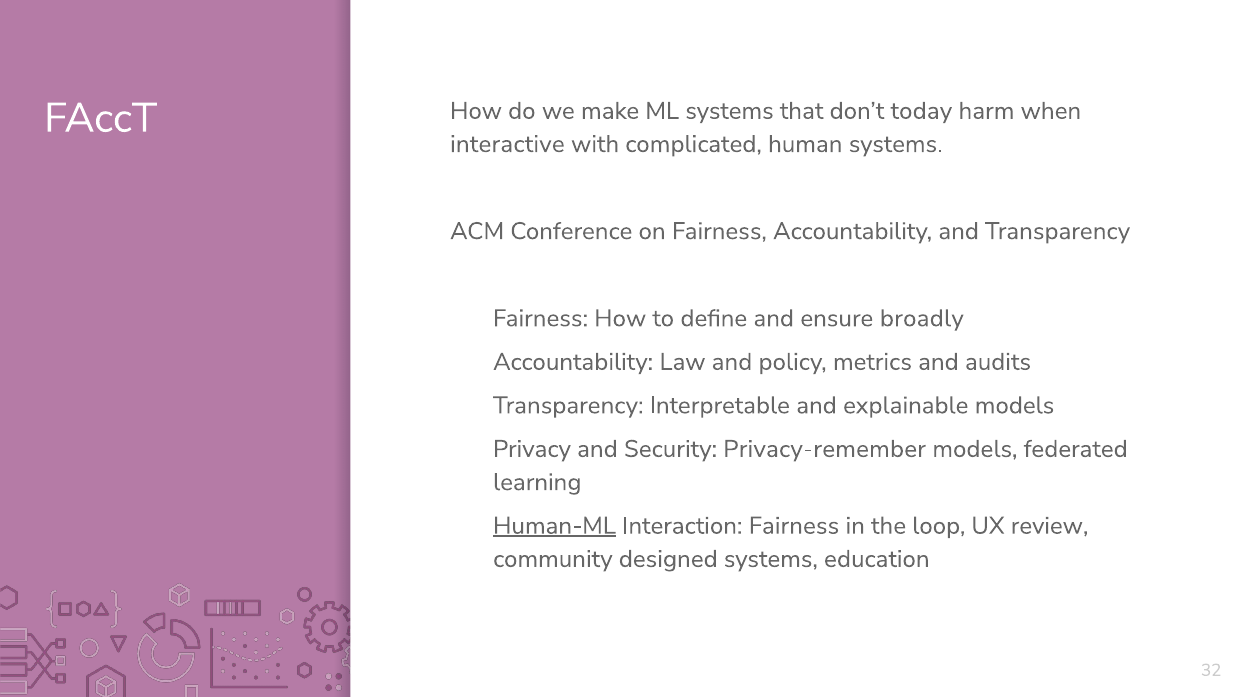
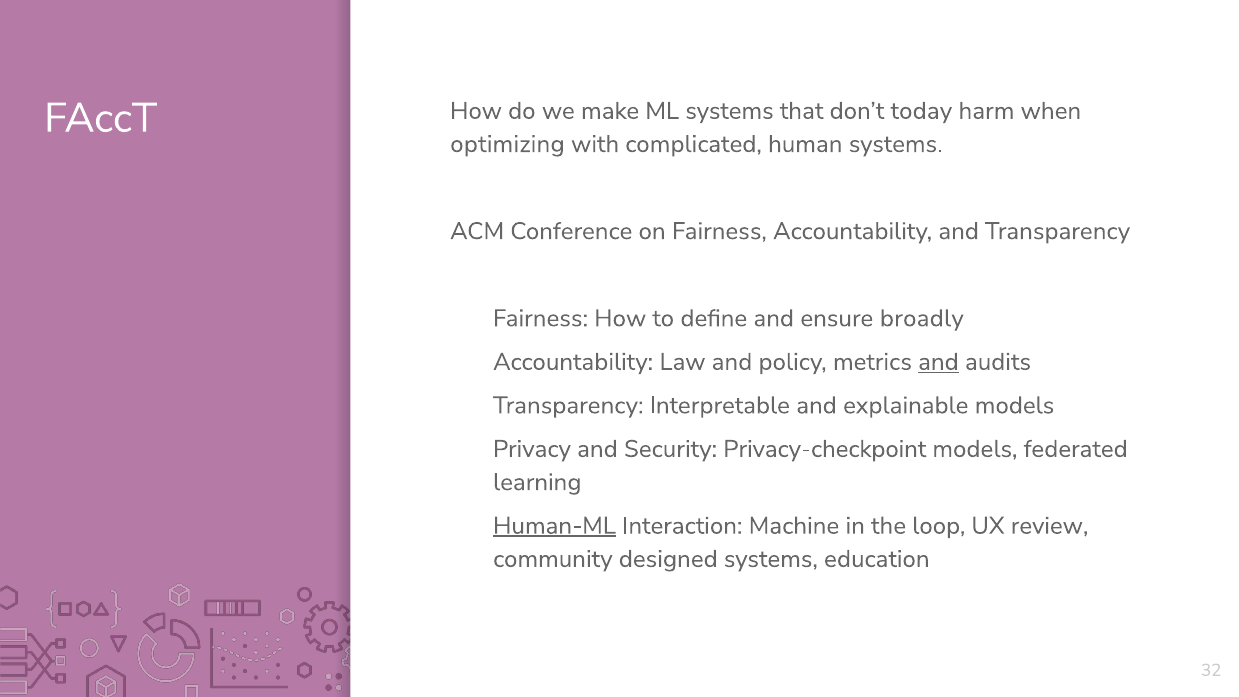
interactive: interactive -> optimizing (507, 144)
and underline: none -> present (938, 362)
Privacy-remember: Privacy-remember -> Privacy-checkpoint (825, 449)
Interaction Fairness: Fairness -> Machine (794, 526)
